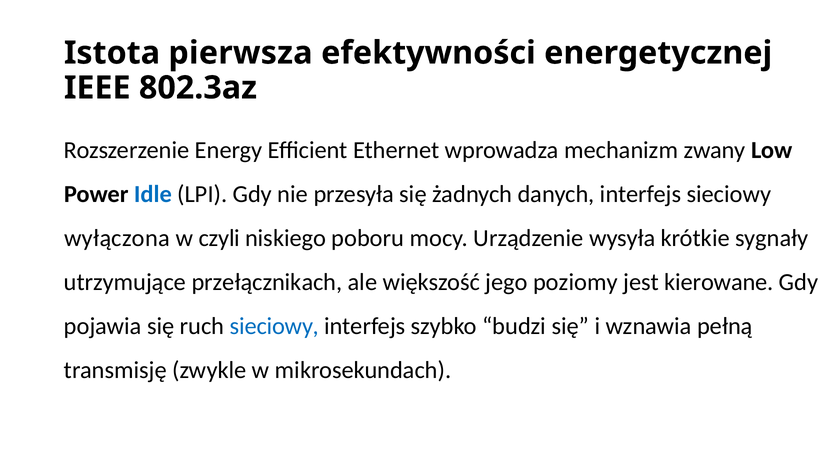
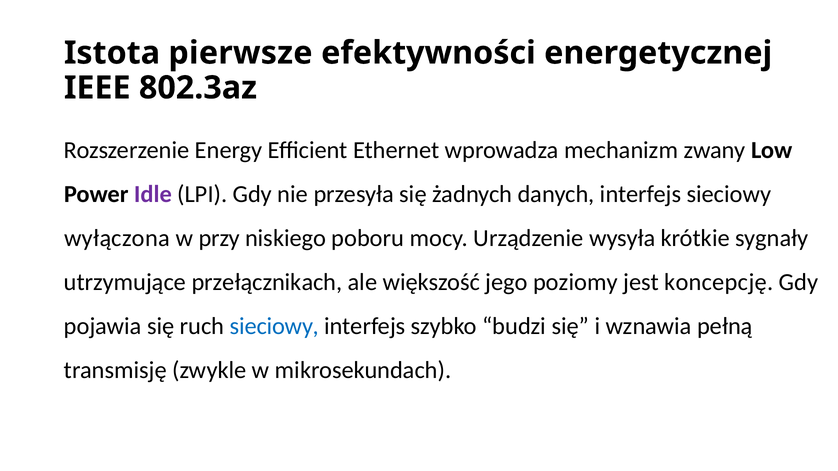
pierwsza: pierwsza -> pierwsze (240, 53)
Idle colour: blue -> purple (153, 194)
czyli: czyli -> przy (219, 238)
kierowane: kierowane -> koncepcję (719, 282)
